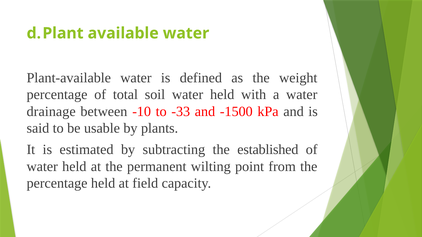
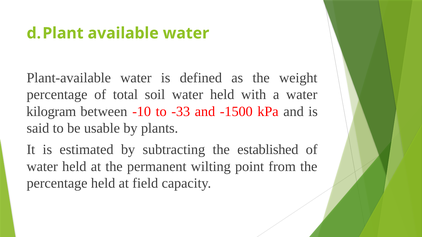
drainage: drainage -> kilogram (51, 112)
